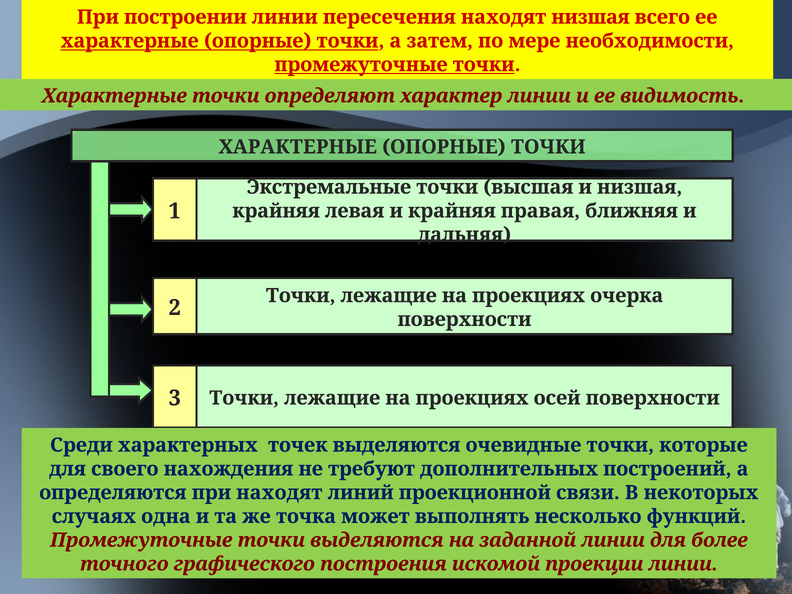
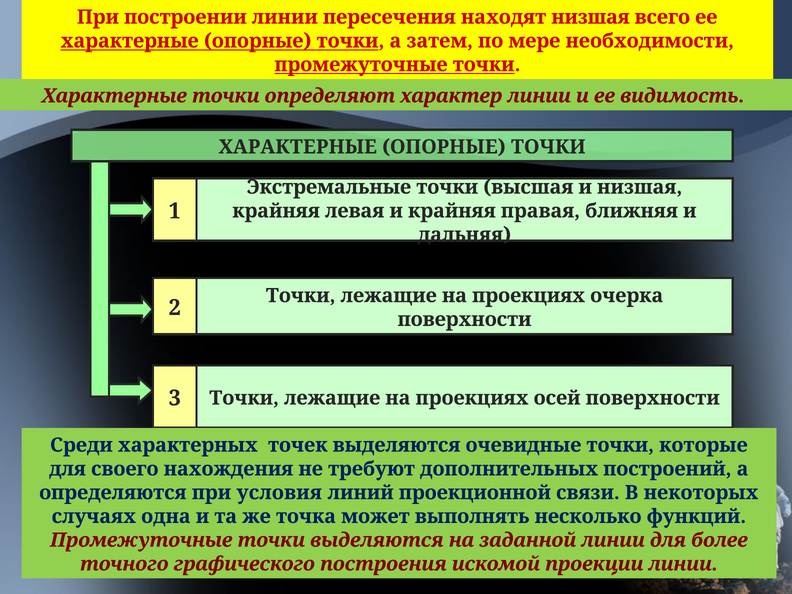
при находят: находят -> условия (279, 493)
